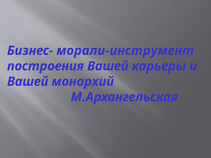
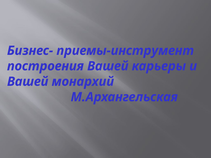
морали-инструмент: морали-инструмент -> приемы-инструмент (125, 51)
